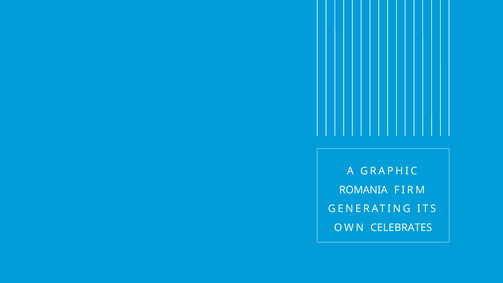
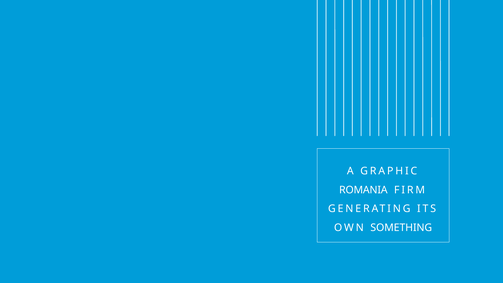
CELEBRATES: CELEBRATES -> SOMETHING (401, 228)
